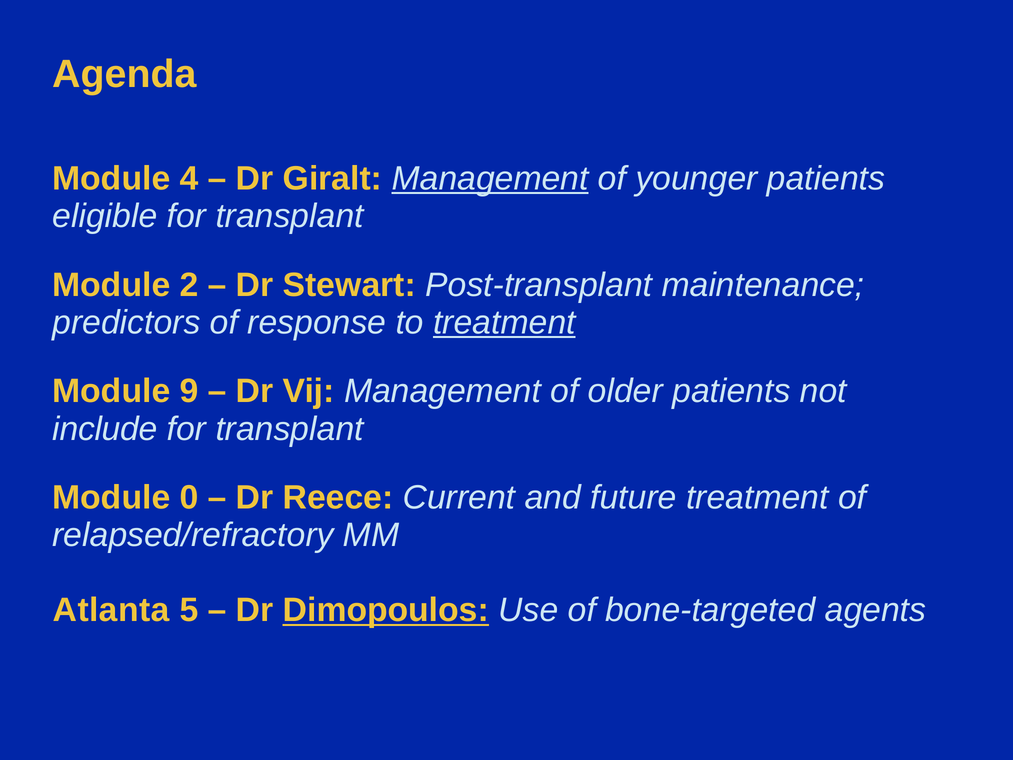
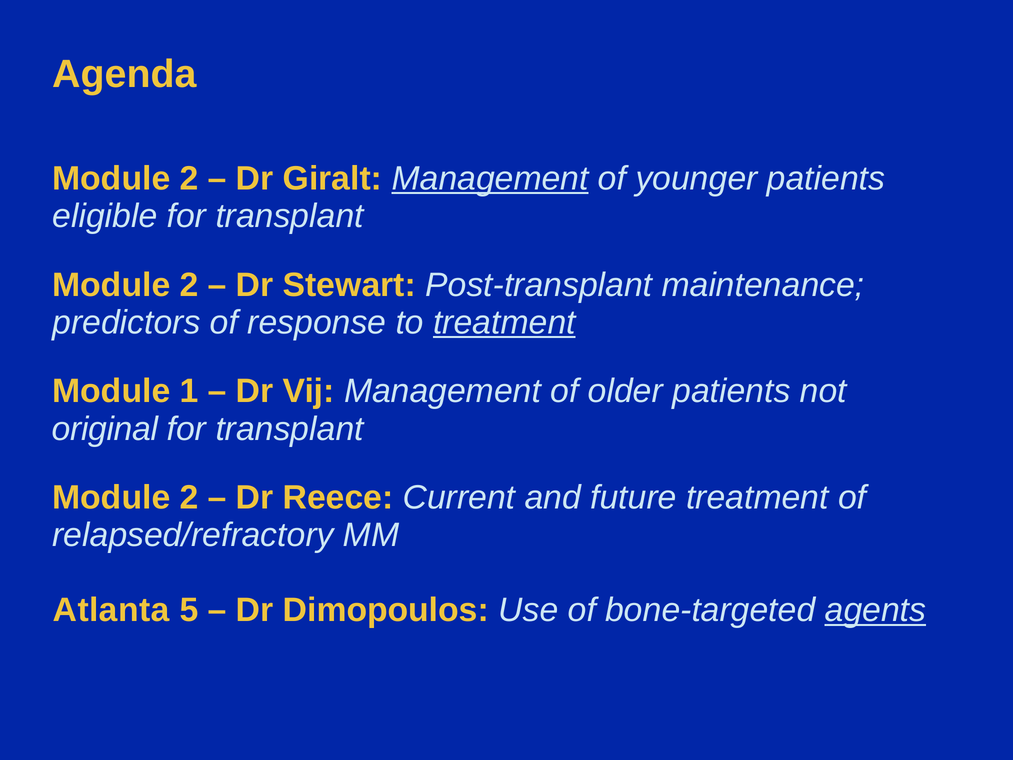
4: 4 -> 2 (189, 178)
9: 9 -> 1 (189, 391)
include: include -> original (105, 429)
0: 0 -> 2 (189, 498)
Dimopoulos underline: present -> none (386, 610)
agents underline: none -> present (875, 610)
